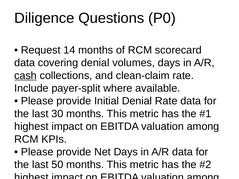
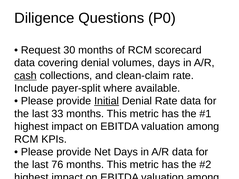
14: 14 -> 30 (69, 50)
Initial underline: none -> present (107, 101)
30: 30 -> 33 (57, 114)
50: 50 -> 76 (57, 165)
